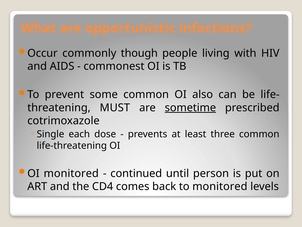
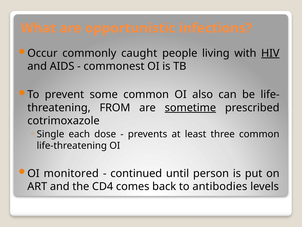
though: though -> caught (139, 53)
HIV underline: none -> present (270, 53)
MUST: MUST -> FROM (115, 108)
to monitored: monitored -> antibodies (220, 186)
